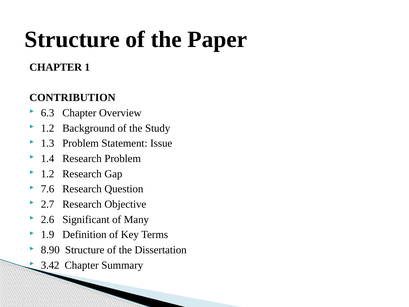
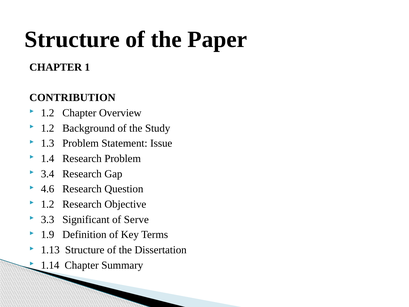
6.3: 6.3 -> 1.2 (48, 113)
1.2: 1.2 -> 3.4 (48, 174)
7.6: 7.6 -> 4.6 (48, 189)
2.7: 2.7 -> 1.2 (48, 204)
2.6: 2.6 -> 3.3 (48, 219)
Many: Many -> Serve (136, 219)
8.90: 8.90 -> 1.13 (50, 250)
3.42: 3.42 -> 1.14 (50, 265)
